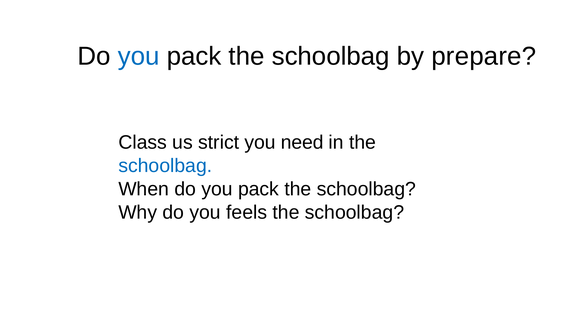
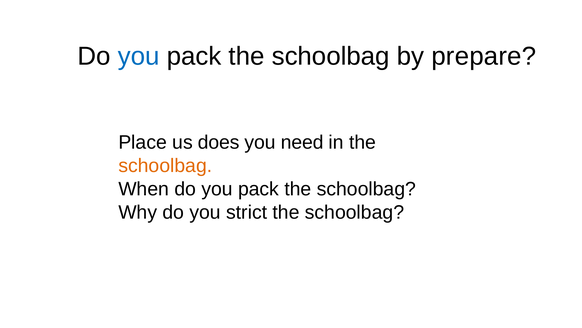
Class: Class -> Place (143, 142)
strict: strict -> does (219, 142)
schoolbag colour: blue -> orange (165, 165)
feels: feels -> strict (247, 212)
